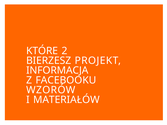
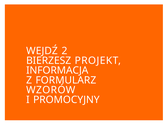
KTÓRE: KTÓRE -> WEJDŹ (42, 51)
FACEBOOKU: FACEBOOKU -> FORMULARZ (66, 80)
MATERIAŁÓW: MATERIAŁÓW -> PROMOCYJNY (66, 100)
